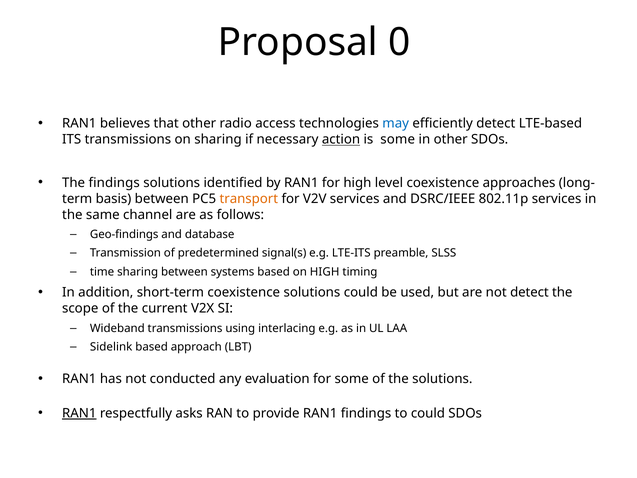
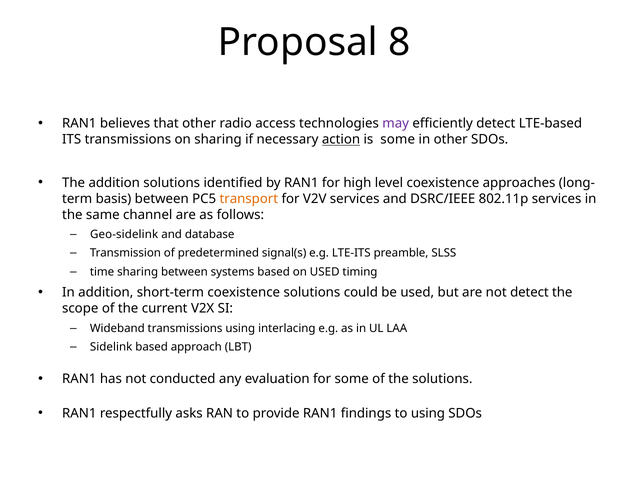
0: 0 -> 8 (399, 43)
may colour: blue -> purple (396, 124)
The findings: findings -> addition (114, 183)
Geo-findings: Geo-findings -> Geo-sidelink (124, 234)
on HIGH: HIGH -> USED (325, 272)
RAN1 underline: present -> none (79, 413)
to could: could -> using (428, 413)
